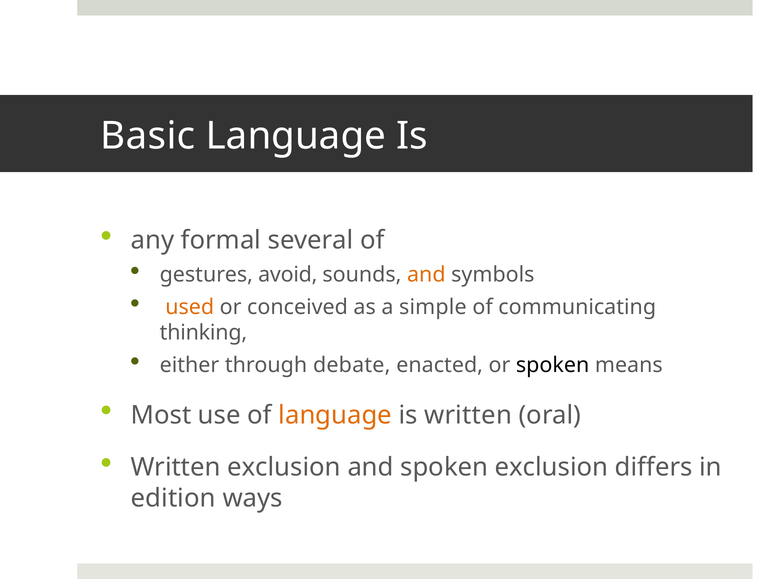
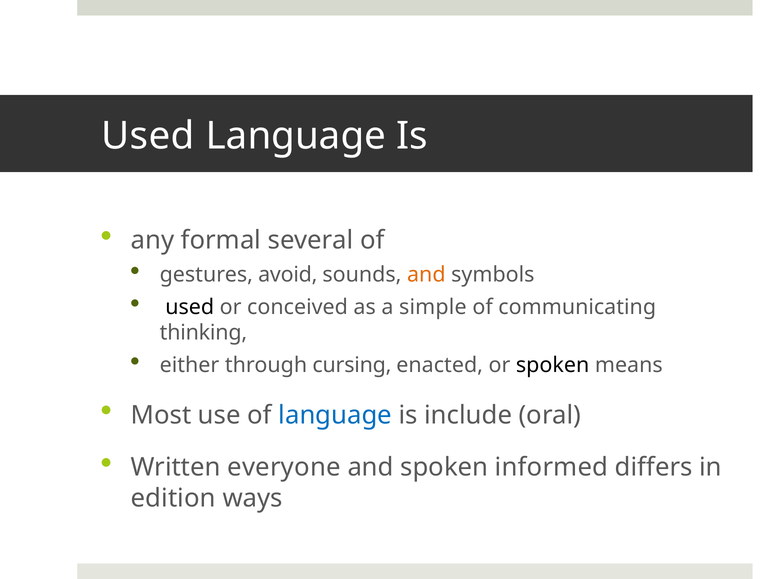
Basic: Basic -> Used (148, 136)
used colour: orange -> black (190, 307)
debate: debate -> cursing (352, 365)
language colour: orange -> blue (335, 415)
is written: written -> include (468, 415)
Written exclusion: exclusion -> everyone (284, 467)
spoken exclusion: exclusion -> informed (551, 467)
